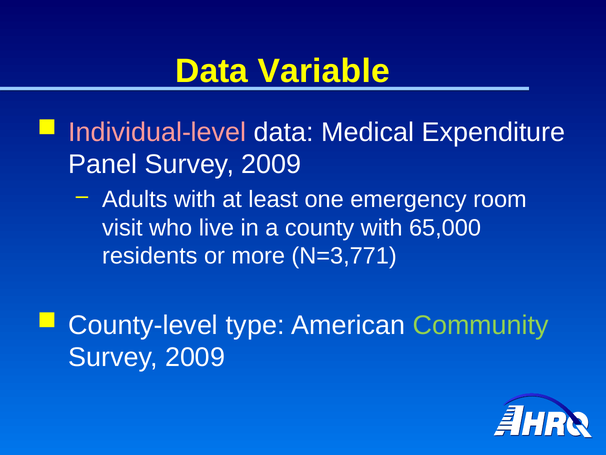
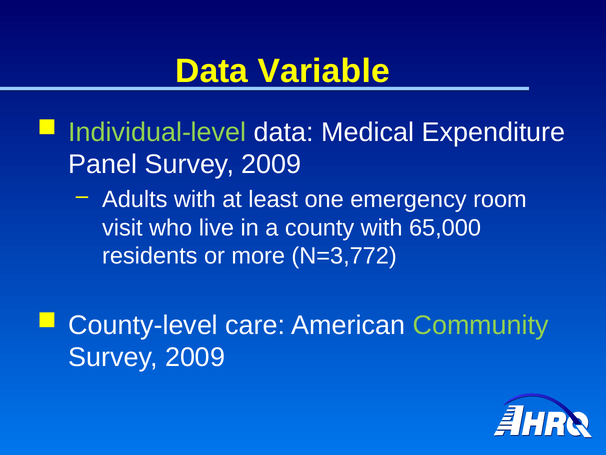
Individual-level colour: pink -> light green (157, 132)
N=3,771: N=3,771 -> N=3,772 (344, 256)
type: type -> care (255, 325)
